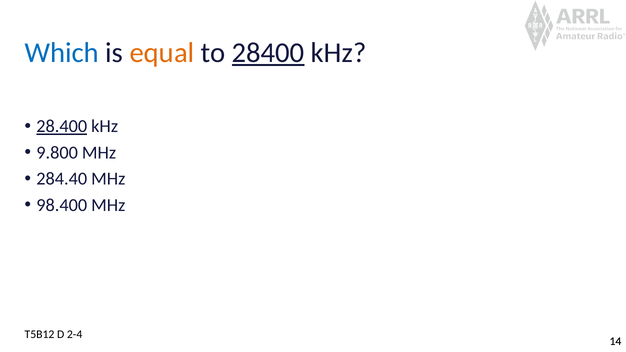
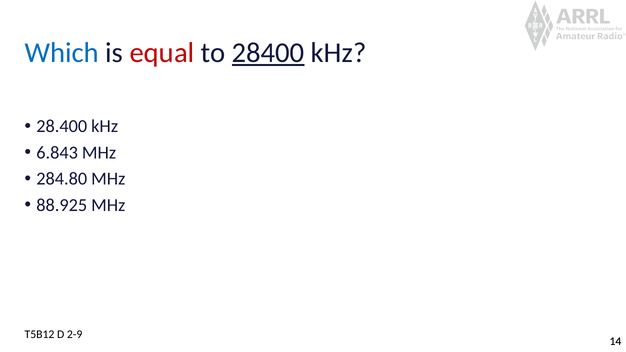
equal colour: orange -> red (162, 53)
28.400 underline: present -> none (62, 126)
9.800: 9.800 -> 6.843 (57, 153)
284.40: 284.40 -> 284.80 (62, 179)
98.400: 98.400 -> 88.925 (62, 205)
2-4: 2-4 -> 2-9 (75, 335)
